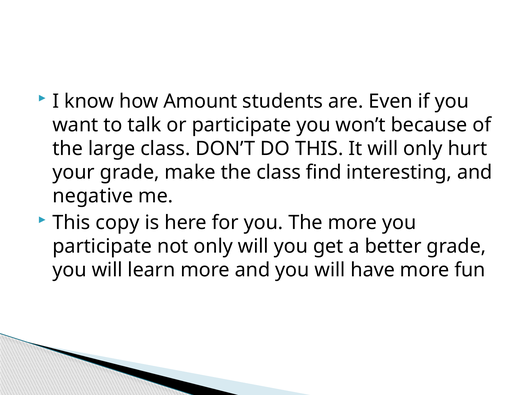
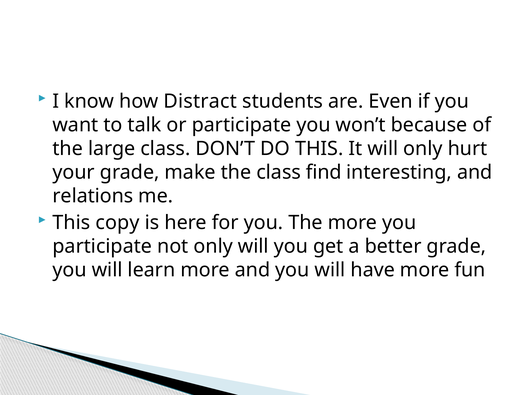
Amount: Amount -> Distract (200, 101)
negative: negative -> relations (93, 196)
